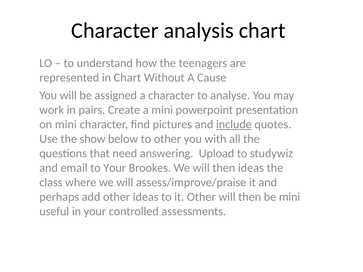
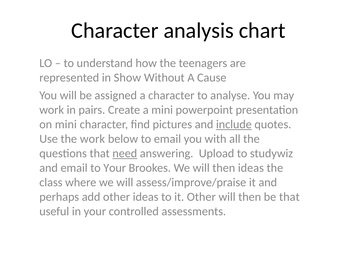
in Chart: Chart -> Show (127, 78)
the show: show -> work (92, 139)
to other: other -> email (167, 139)
need underline: none -> present (125, 153)
be mini: mini -> that (289, 197)
